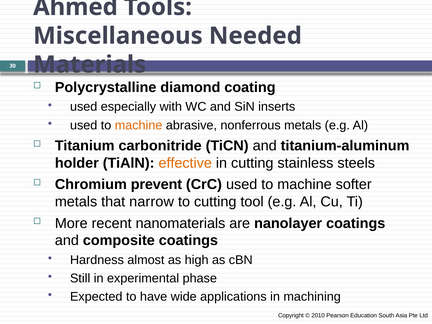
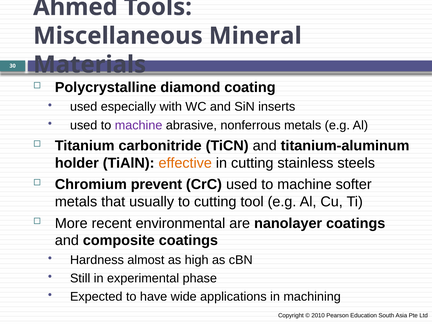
Needed: Needed -> Mineral (255, 36)
machine colour: orange -> purple (139, 125)
narrow: narrow -> usually (152, 202)
nanomaterials: nanomaterials -> environmental (180, 223)
